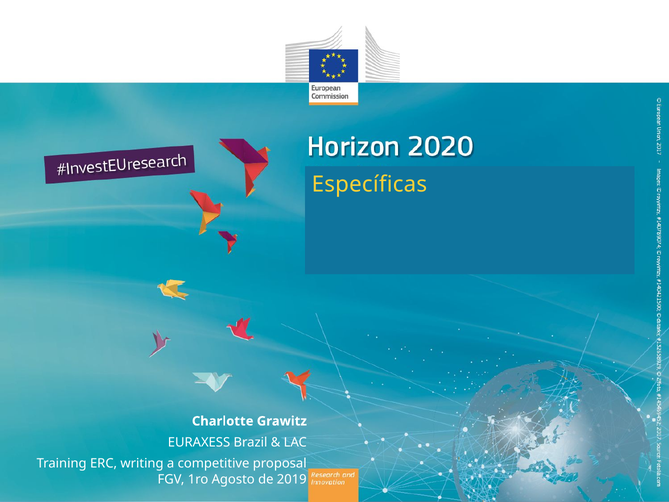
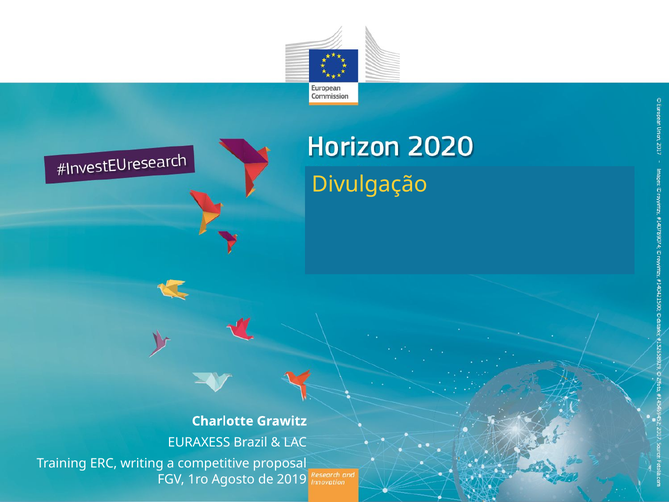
Específicas: Específicas -> Divulgação (370, 184)
